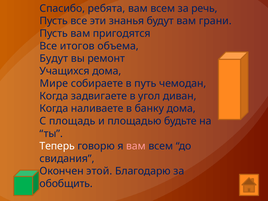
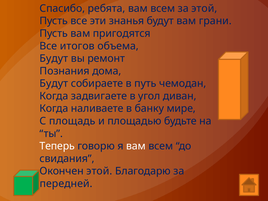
за речь: речь -> этой (204, 8)
Учащихся: Учащихся -> Познания (65, 71)
Мире: Мире -> Будут (54, 84)
банку дома: дома -> мире (181, 109)
вам colour: pink -> white (136, 146)
обобщить: обобщить -> передней (66, 184)
